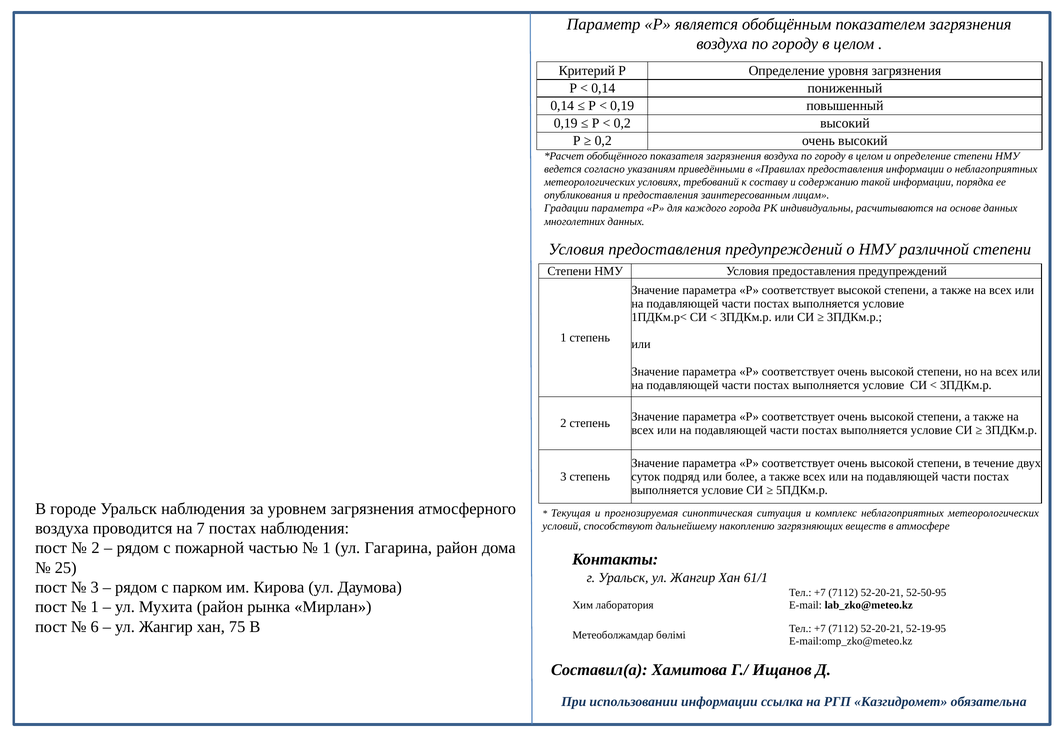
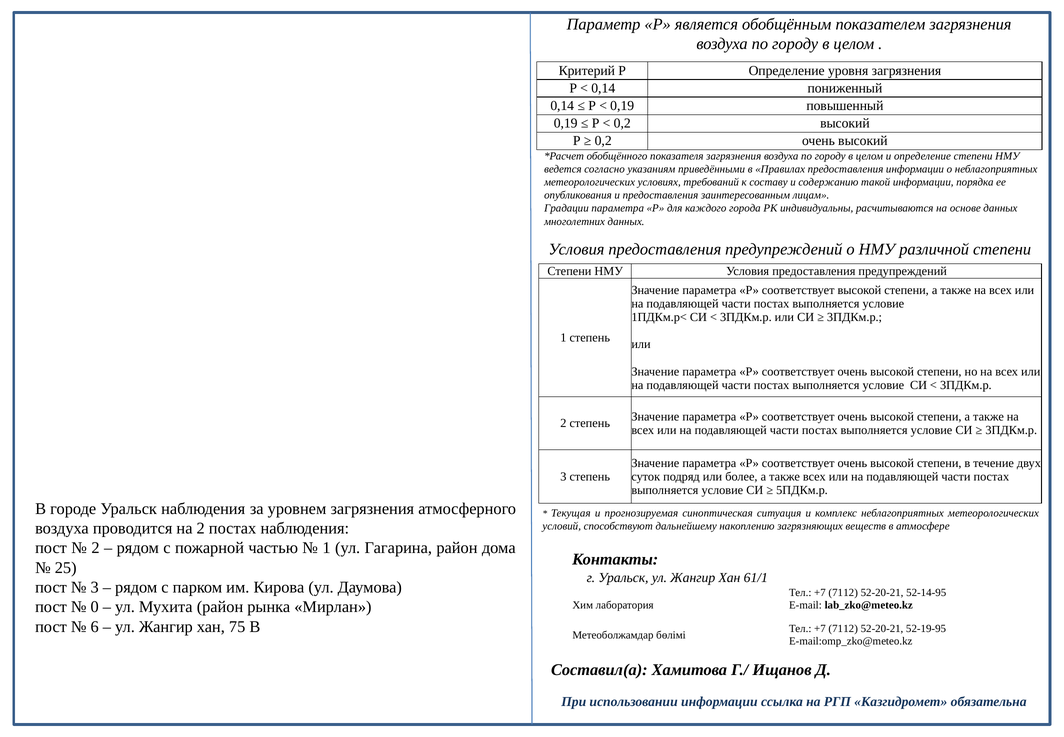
на 7: 7 -> 2 (201, 528)
52-50-95: 52-50-95 -> 52-14-95 (926, 592)
1: 1 -> 0 (95, 607)
